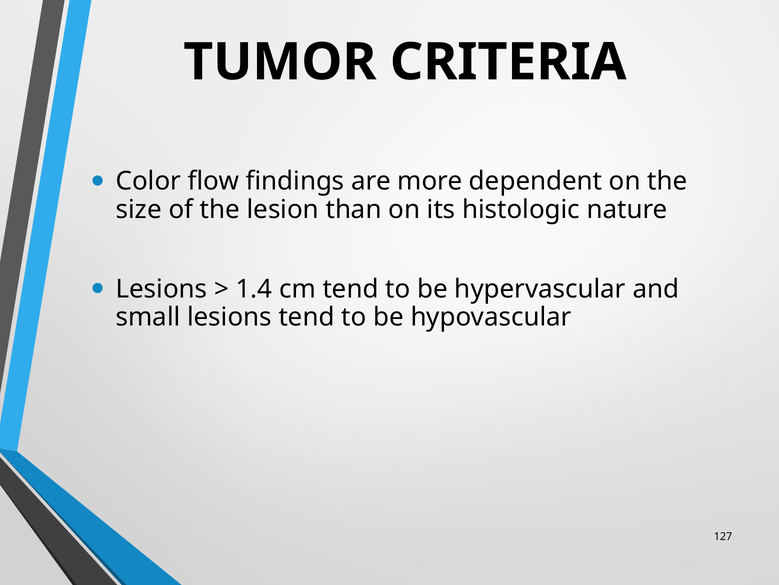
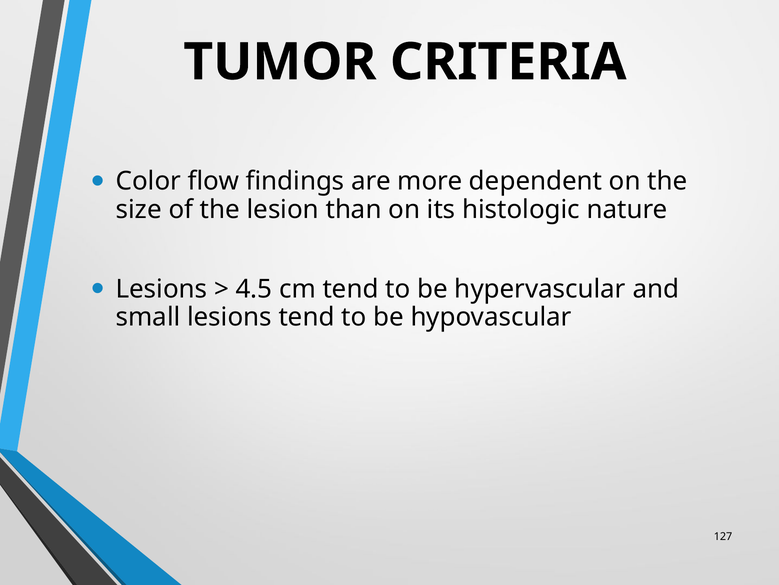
1.4: 1.4 -> 4.5 (254, 289)
